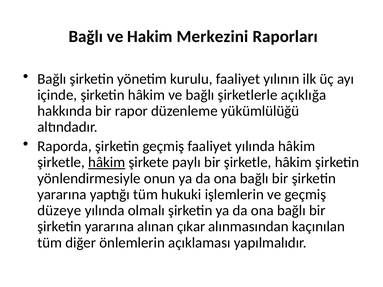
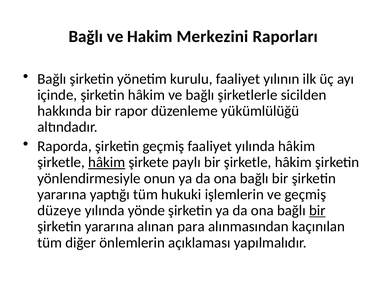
açıklığa: açıklığa -> sicilden (304, 95)
olmalı: olmalı -> yönde (146, 211)
bir underline: none -> present (317, 211)
çıkar: çıkar -> para (191, 227)
